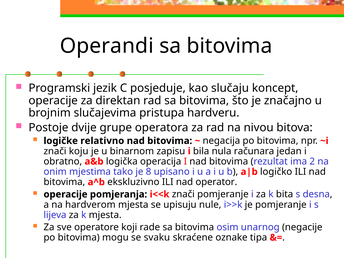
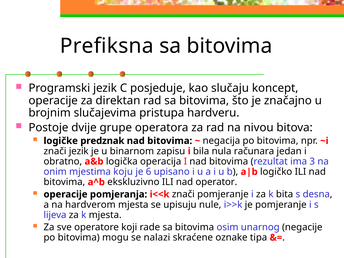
Operandi: Operandi -> Prefiksna (107, 46)
relativno: relativno -> predznak (102, 141)
znači koju: koju -> jezik (79, 151)
2: 2 -> 3 (312, 161)
tako: tako -> koju (123, 172)
8: 8 -> 6 (149, 172)
svaku: svaku -> nalazi (157, 238)
